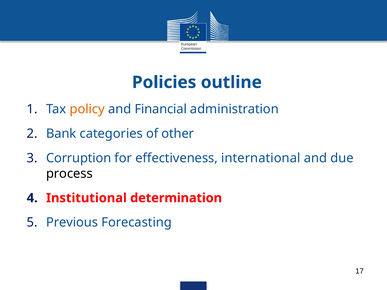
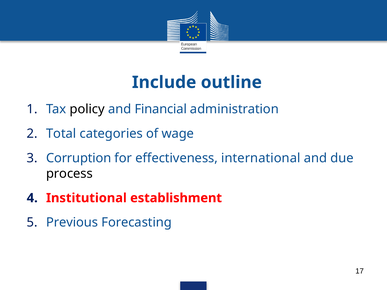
Policies: Policies -> Include (164, 82)
policy colour: orange -> black (87, 109)
Bank: Bank -> Total (61, 134)
other: other -> wage (178, 134)
determination: determination -> establishment (176, 198)
